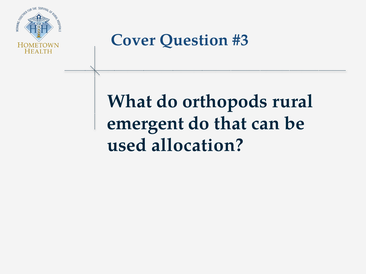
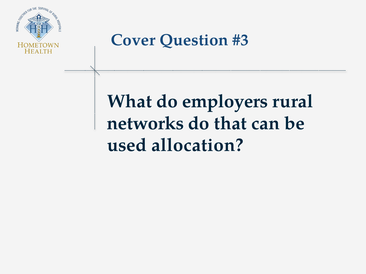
orthopods: orthopods -> employers (225, 101)
emergent: emergent -> networks (145, 123)
